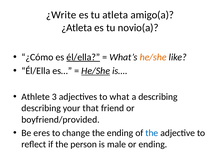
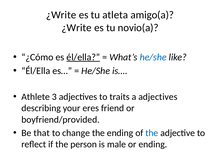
¿Atleta: ¿Atleta -> ¿Write (77, 28)
he/she colour: orange -> blue (153, 57)
He/She underline: present -> none (96, 71)
what: what -> traits (120, 97)
a describing: describing -> adjectives (158, 97)
that: that -> eres (91, 108)
eres: eres -> that (42, 133)
